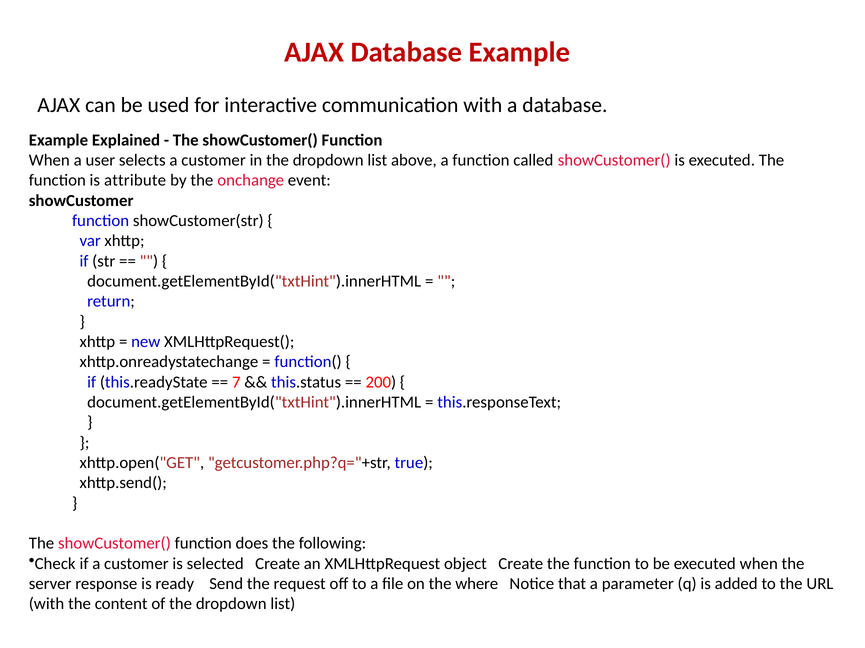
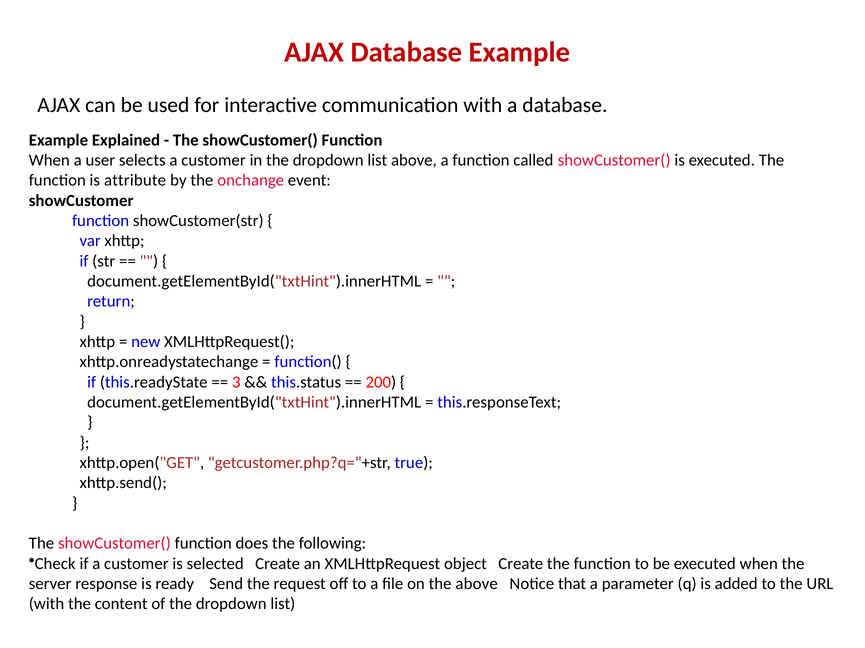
7: 7 -> 3 (236, 382)
the where: where -> above (477, 584)
